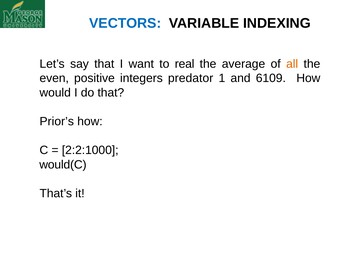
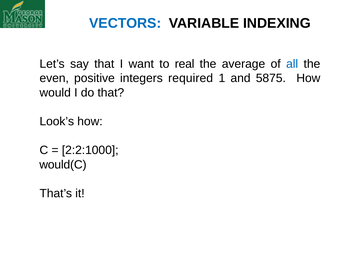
all colour: orange -> blue (292, 64)
predator: predator -> required (191, 78)
6109: 6109 -> 5875 (271, 78)
Prior’s: Prior’s -> Look’s (57, 121)
